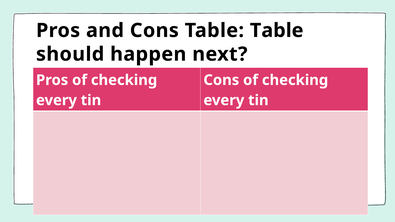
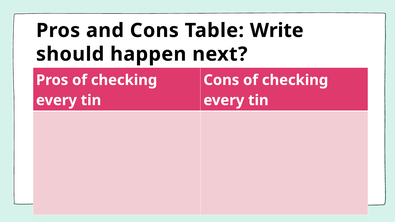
Table Table: Table -> Write (277, 31)
